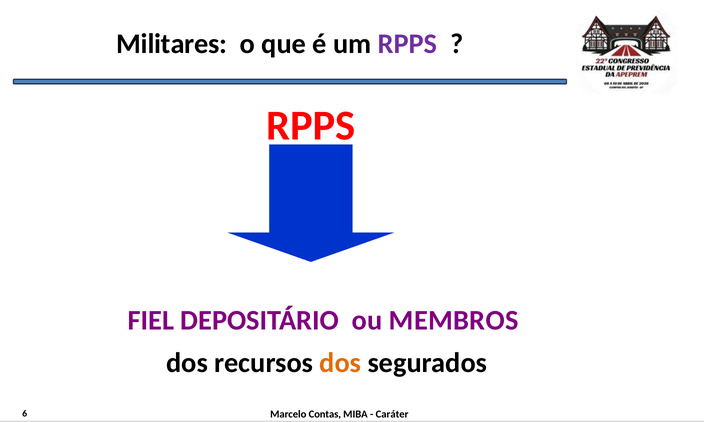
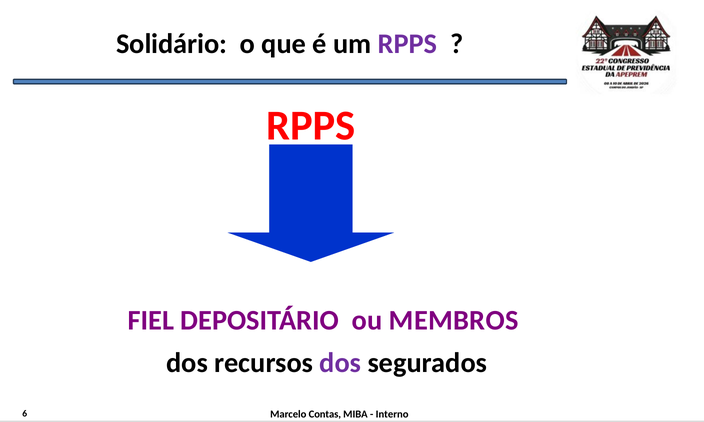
Militares: Militares -> Solidário (172, 44)
dos colour: orange -> purple (340, 363)
Caráter: Caráter -> Interno (392, 414)
